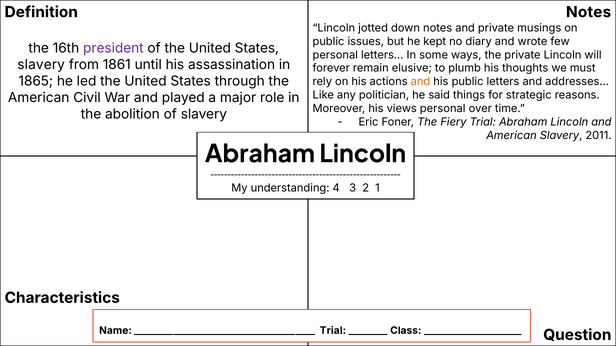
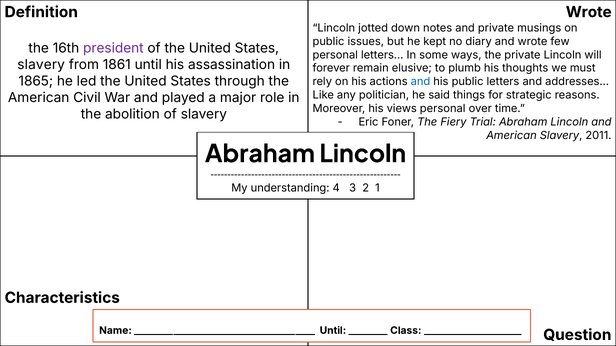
Notes: Notes -> Wrote (589, 12)
and colour: orange -> blue (420, 82)
Trial: Trial -> Until (333, 331)
